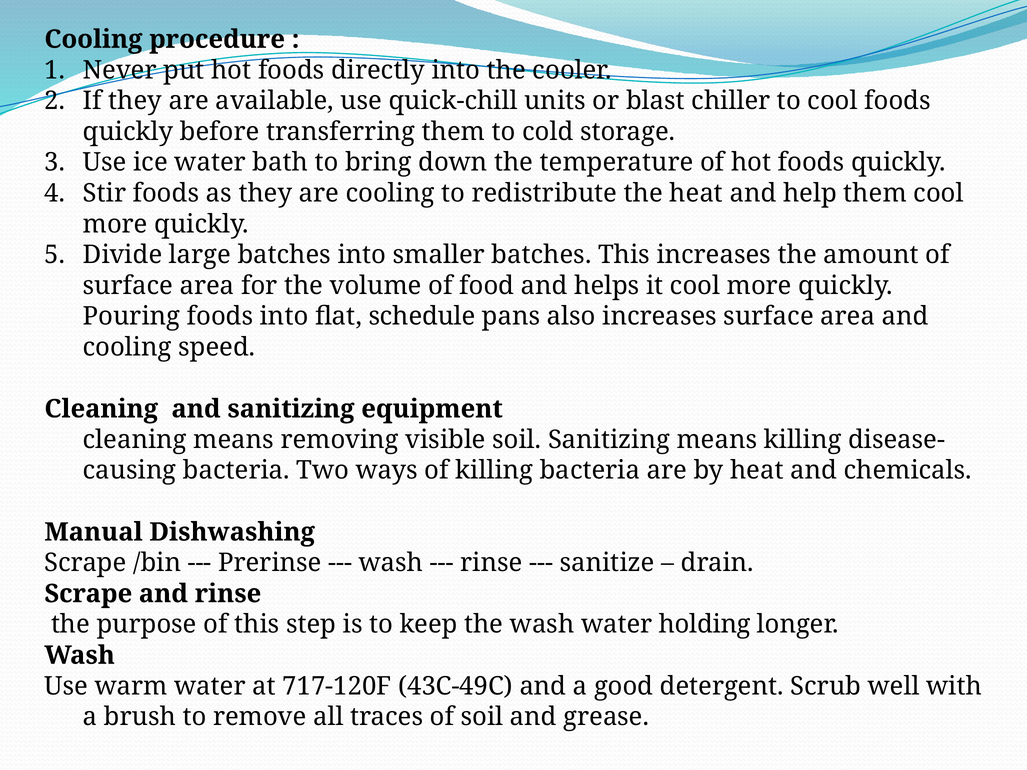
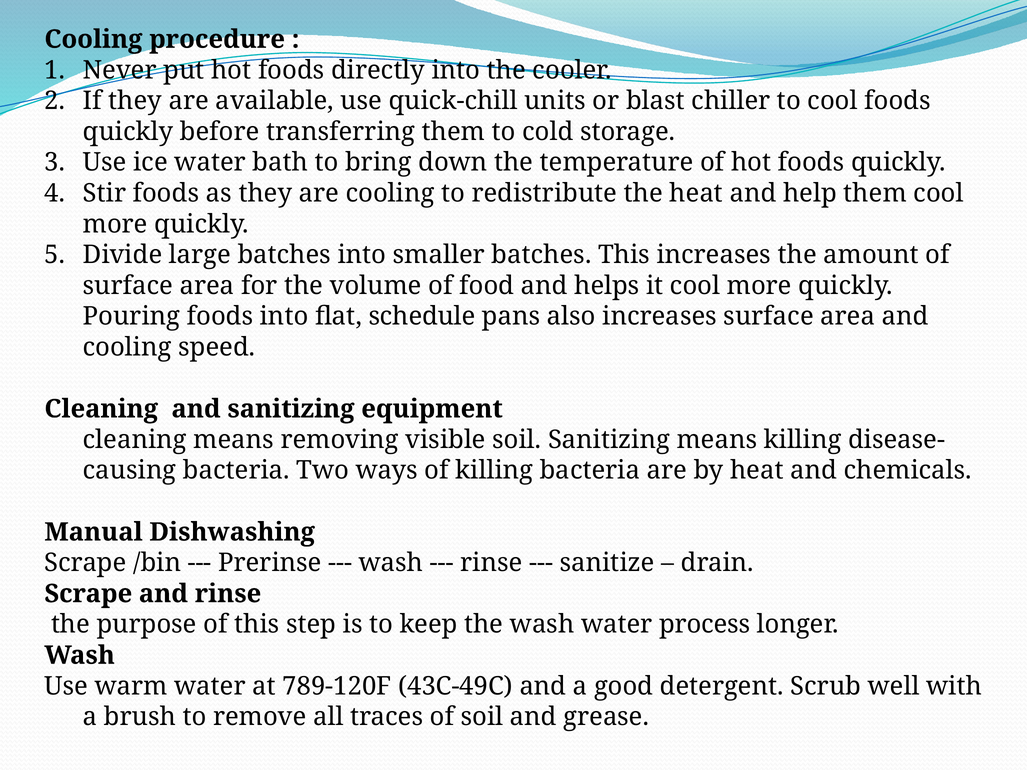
holding: holding -> process (705, 625)
717-120F: 717-120F -> 789-120F (337, 686)
